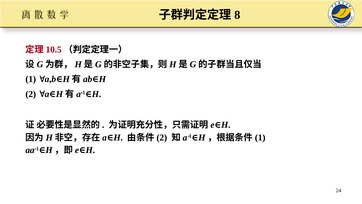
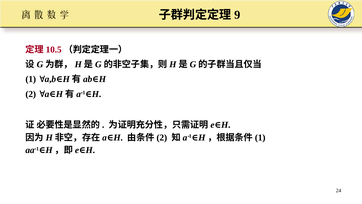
8: 8 -> 9 (237, 15)
